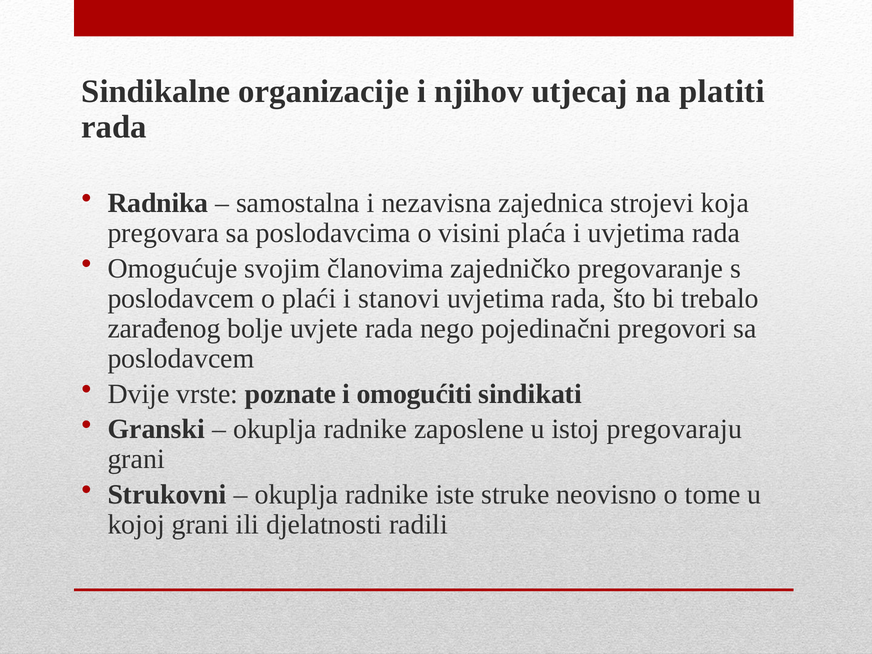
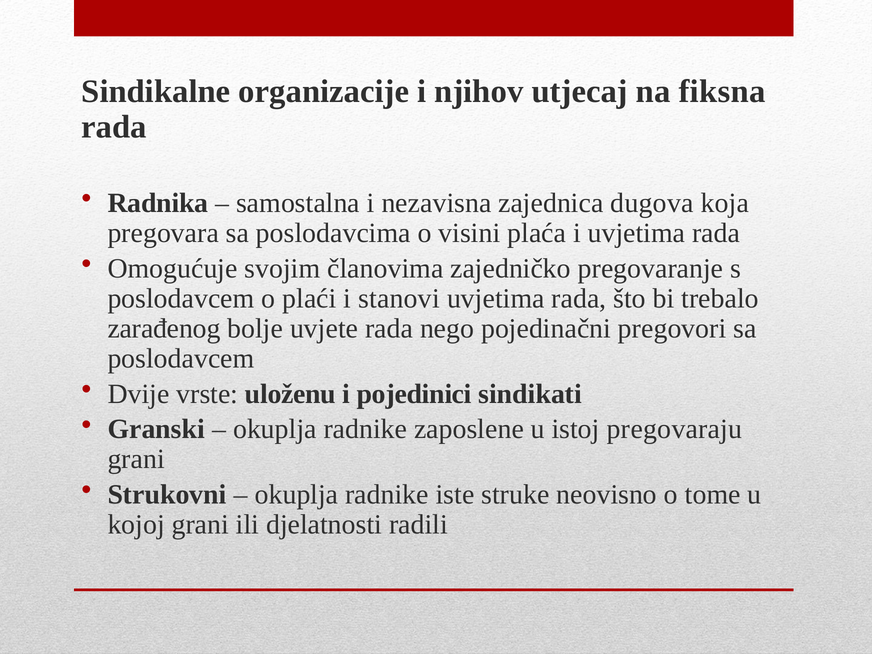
platiti: platiti -> fiksna (722, 92)
strojevi: strojevi -> dugova (652, 203)
poznate: poznate -> uloženu (290, 394)
omogućiti: omogućiti -> pojedinici (414, 394)
